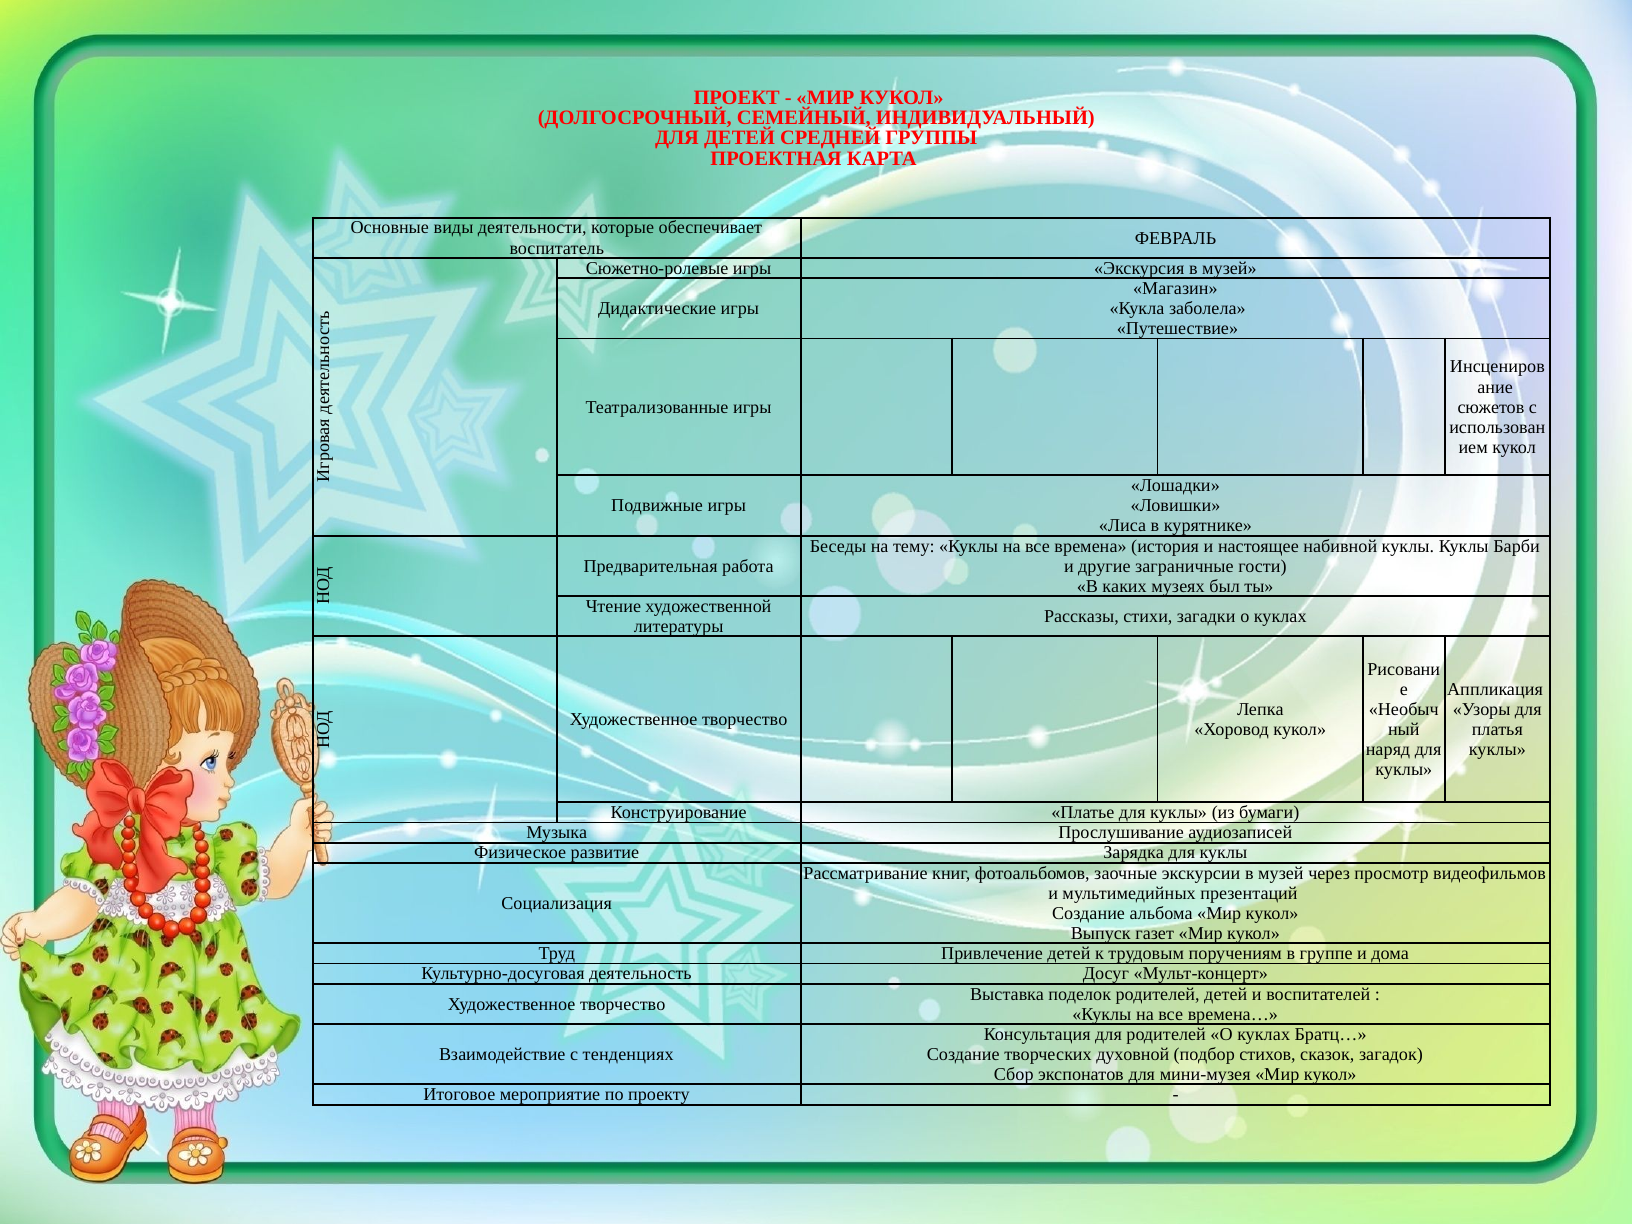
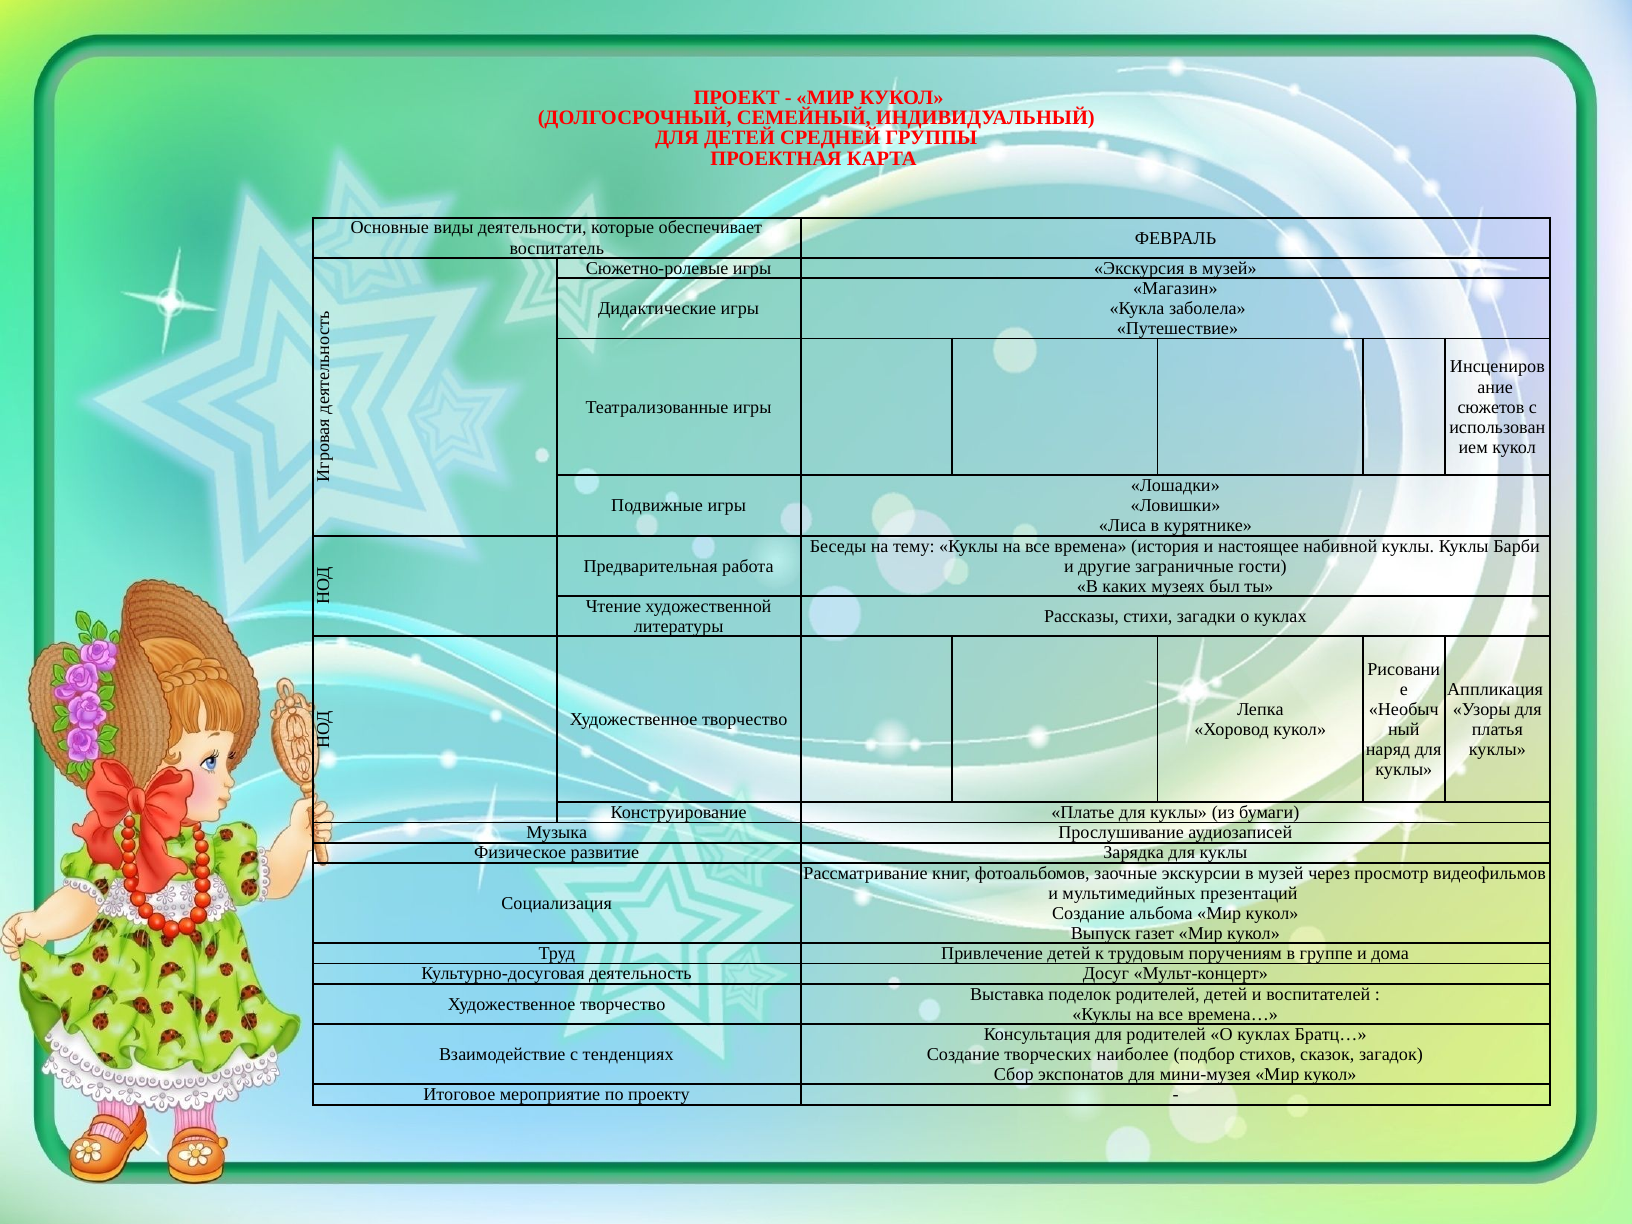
духовной: духовной -> наиболее (1133, 1054)
